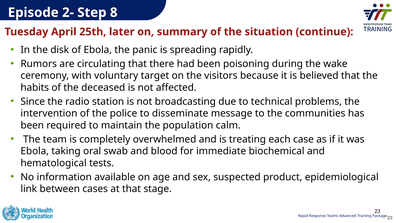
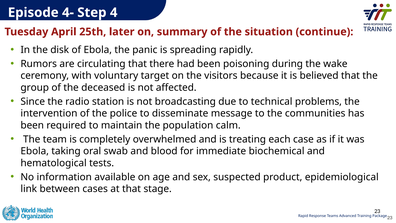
2-: 2- -> 4- (68, 13)
8: 8 -> 4 (114, 13)
habits: habits -> group (35, 87)
